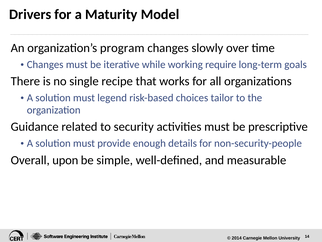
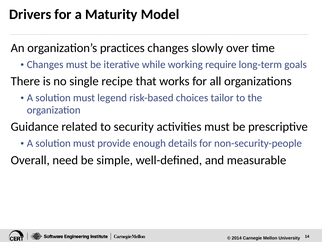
program: program -> practices (122, 48)
upon: upon -> need (65, 160)
